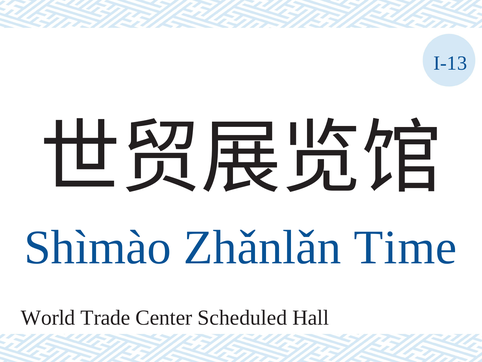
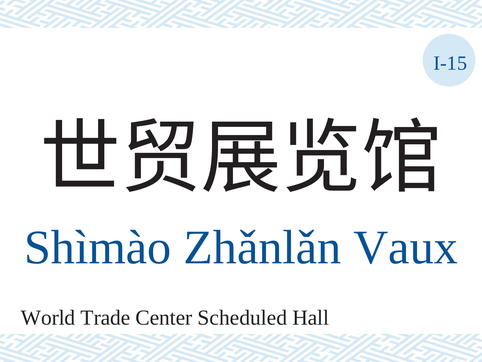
I-13: I-13 -> I-15 (450, 63)
Time: Time -> Vaux (406, 247)
